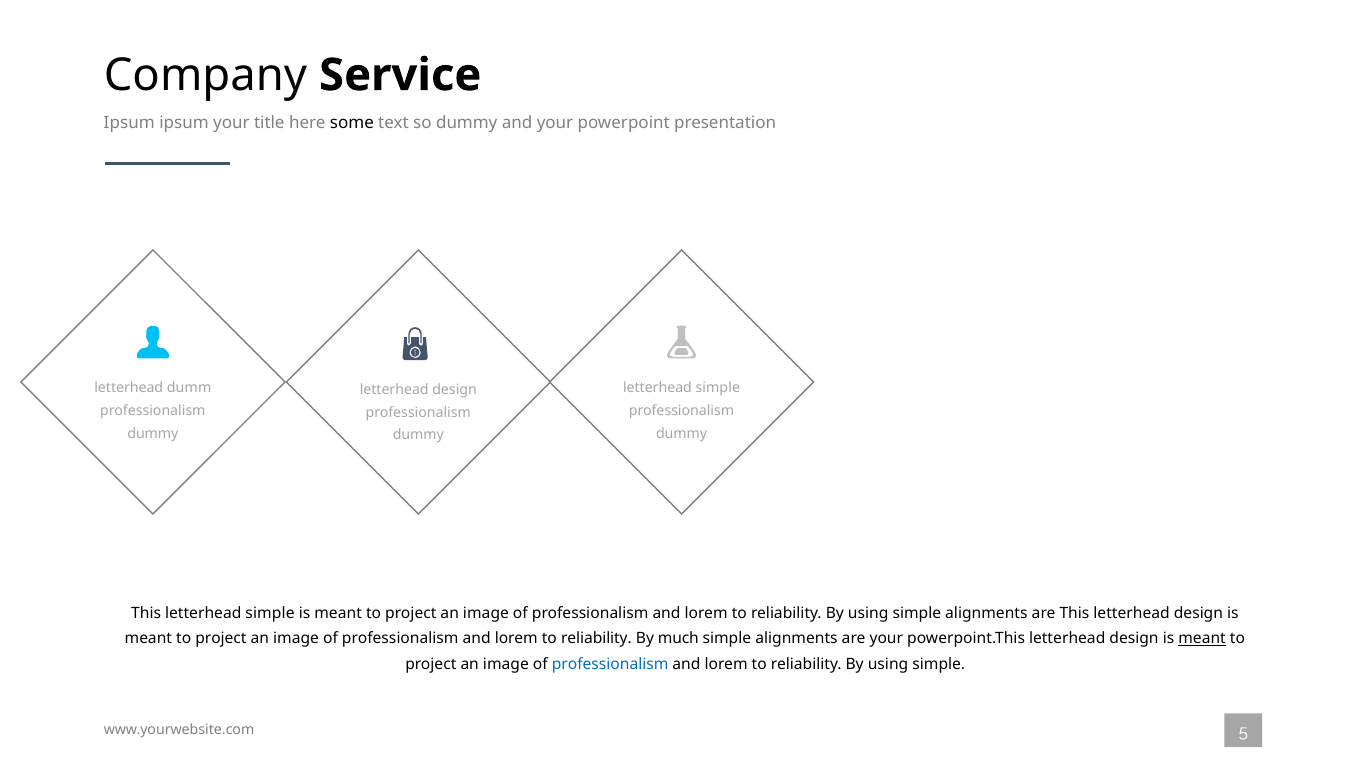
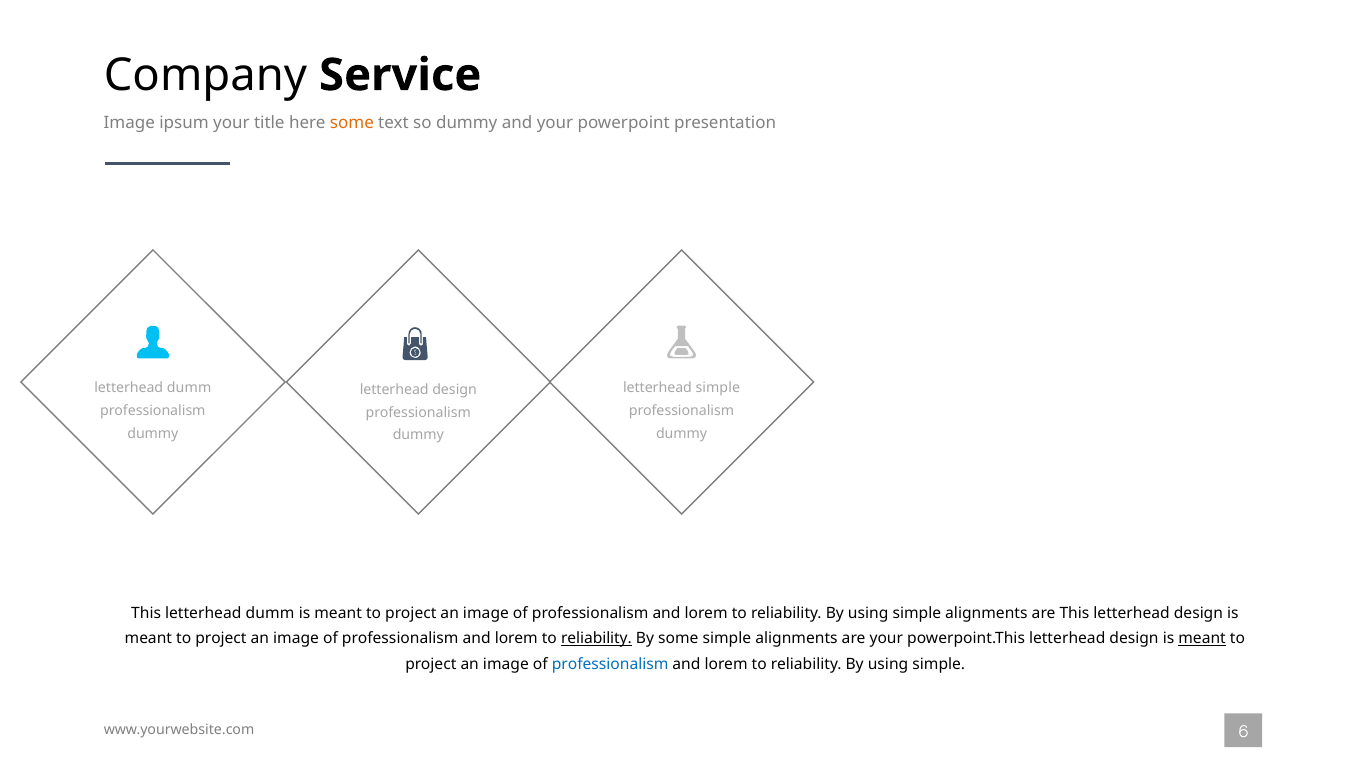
Ipsum: Ipsum -> Image (129, 123)
some colour: black -> orange (352, 123)
This letterhead simple: simple -> dumm (270, 613)
reliability underline: none -> present (596, 639)
By much: much -> some (678, 639)
5: 5 -> 6 (1243, 732)
